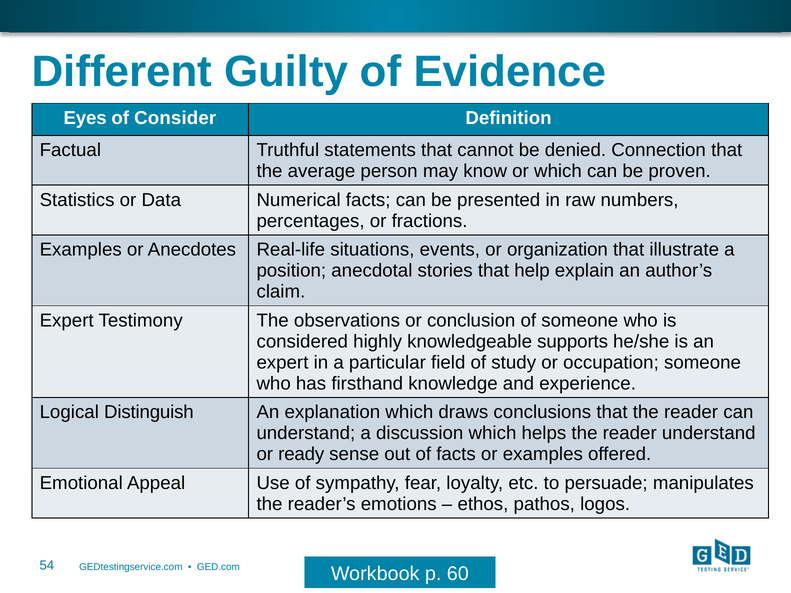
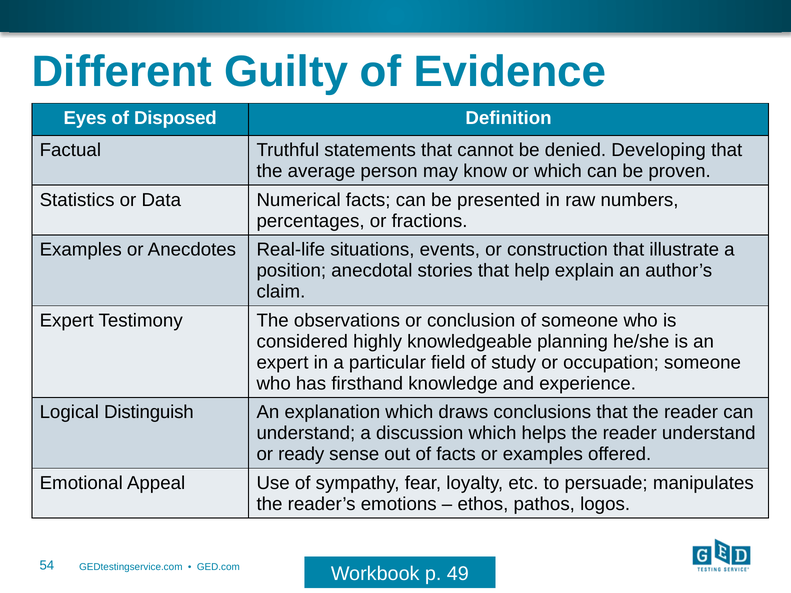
Consider: Consider -> Disposed (175, 118)
Connection: Connection -> Developing (659, 150)
organization: organization -> construction (557, 250)
supports: supports -> planning (573, 342)
60: 60 -> 49 (458, 574)
